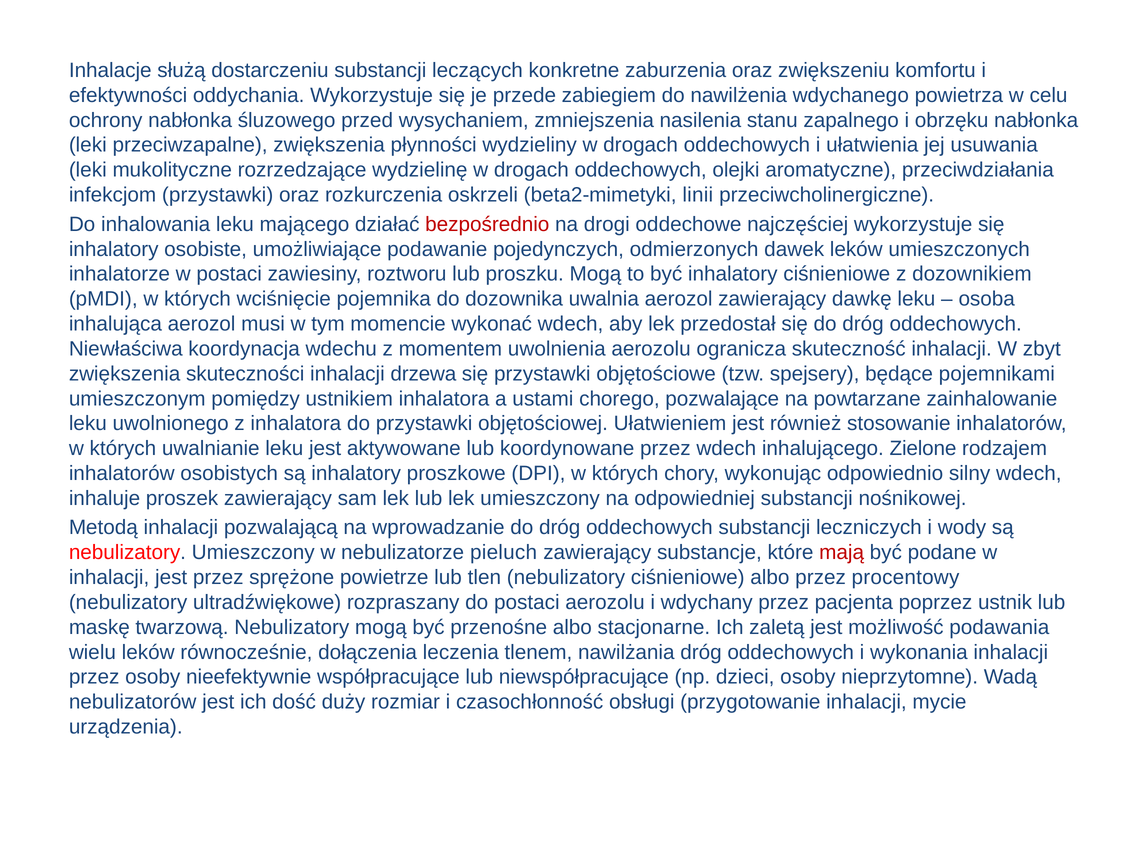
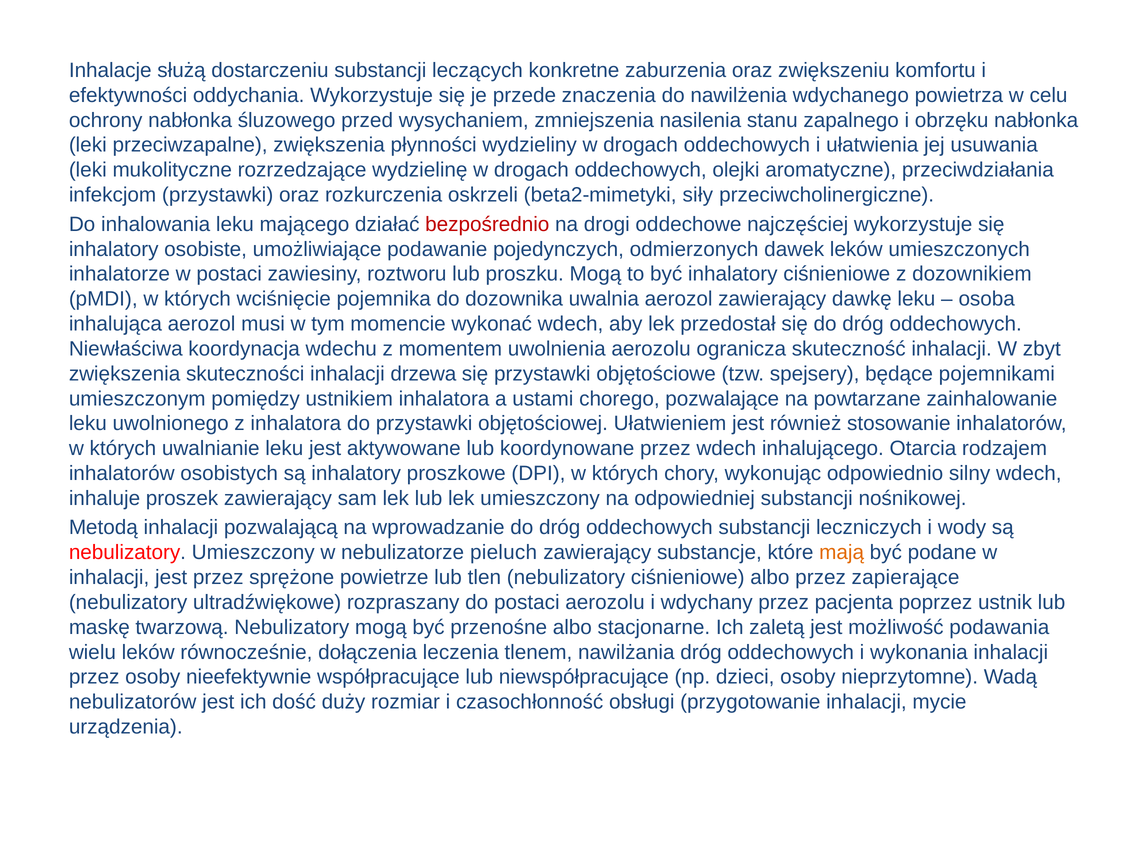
zabiegiem: zabiegiem -> znaczenia (609, 95)
linii: linii -> siły (698, 195)
Zielone: Zielone -> Otarcia (923, 448)
mają colour: red -> orange (842, 553)
procentowy: procentowy -> zapierające (906, 577)
